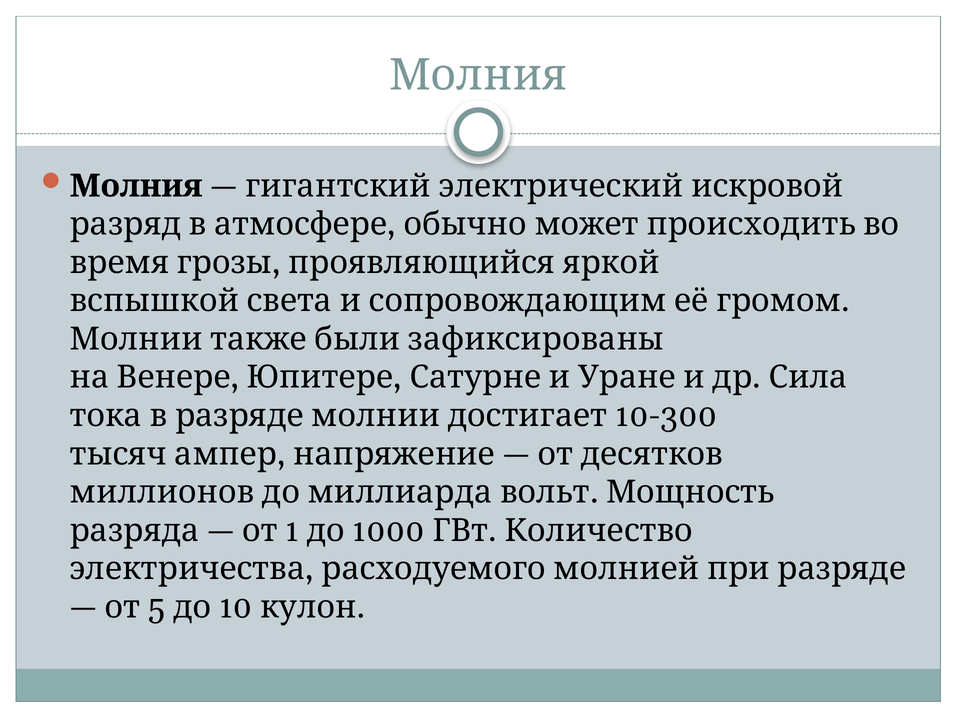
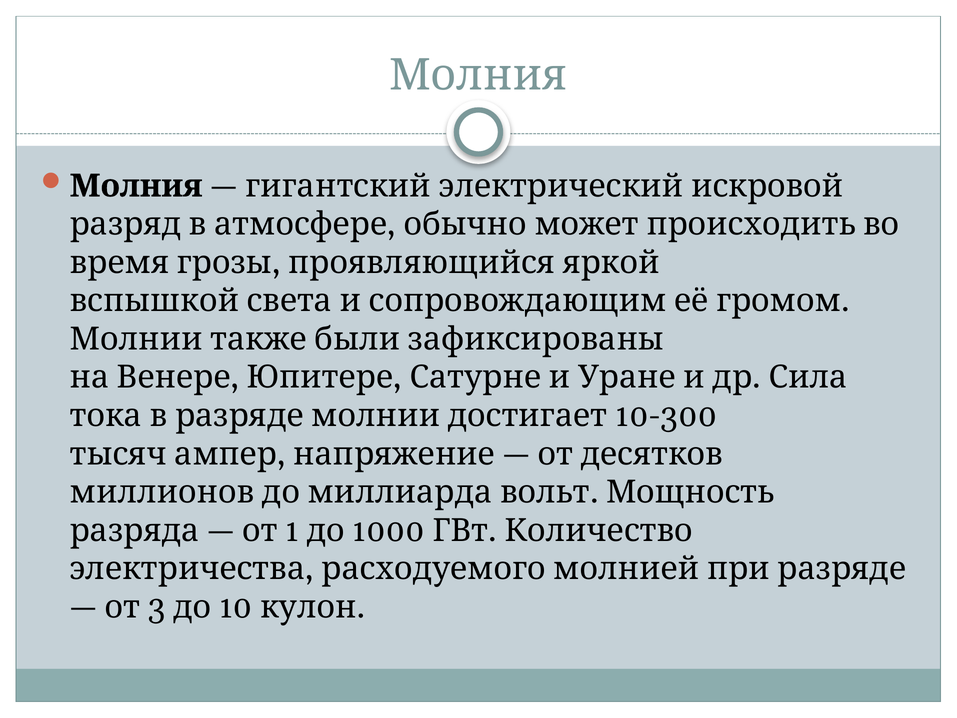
5: 5 -> 3 (156, 607)
